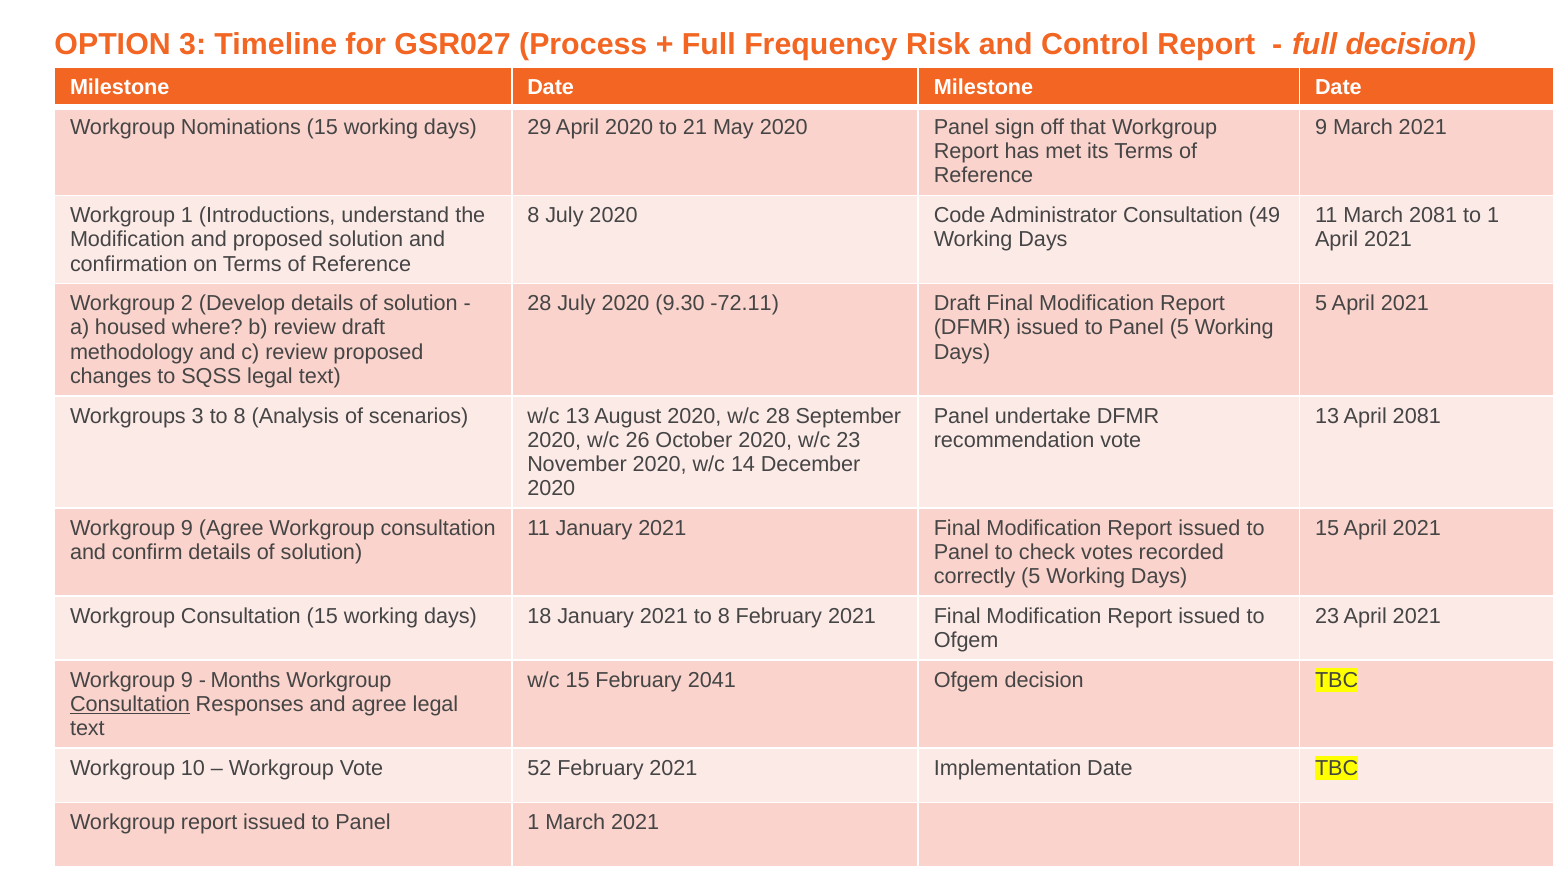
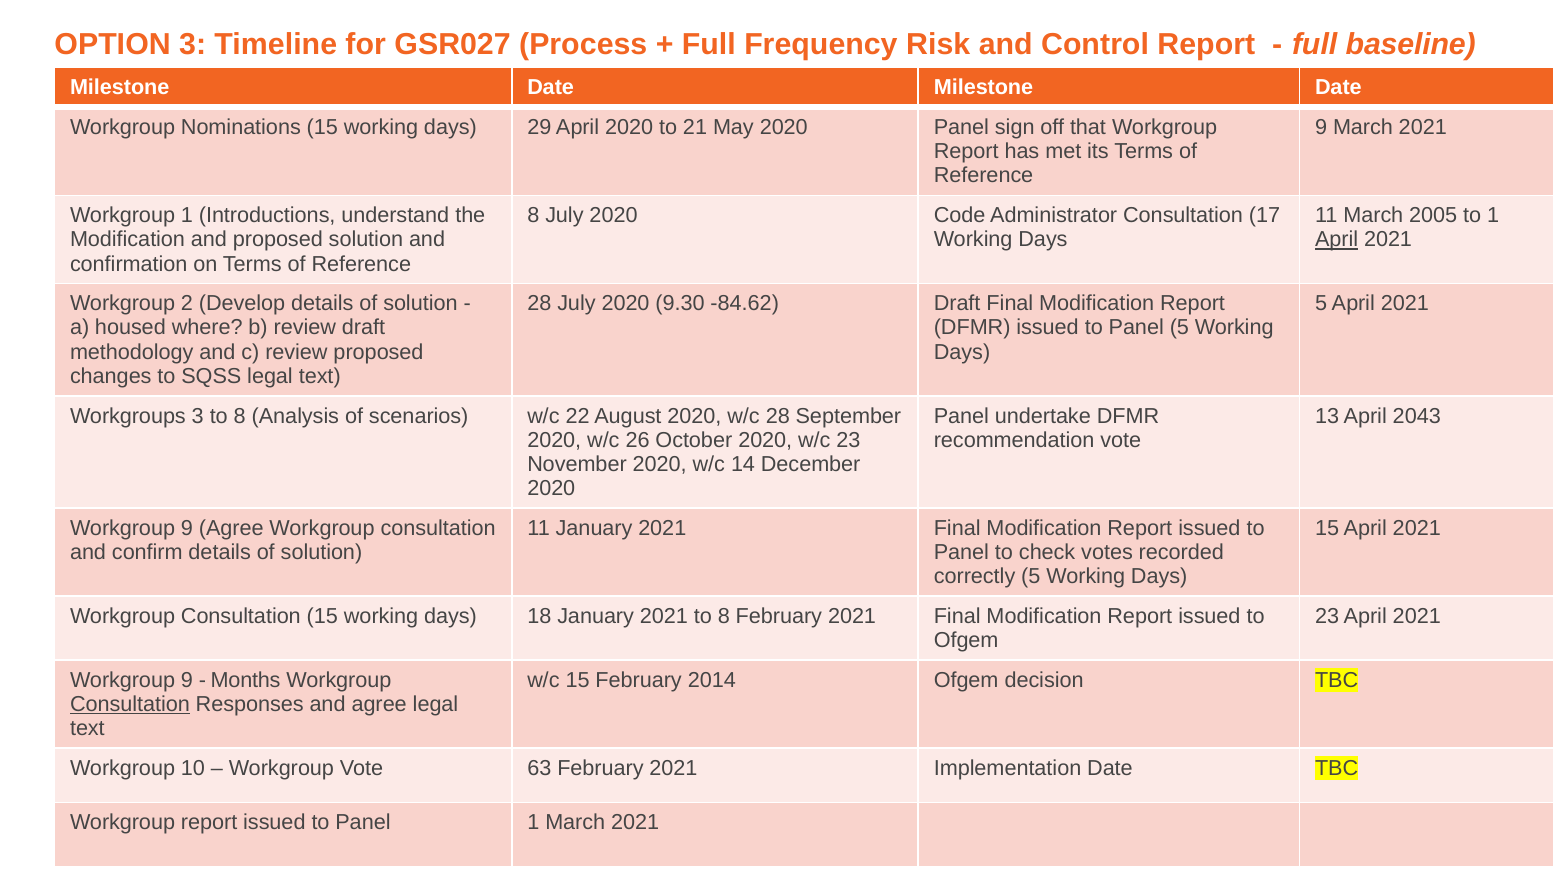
full decision: decision -> baseline (1411, 44)
49: 49 -> 17 (1265, 216)
March 2081: 2081 -> 2005 (1433, 216)
April underline: none -> present (1337, 240)
-72.11: -72.11 -> -84.62 (745, 304)
w/c 13: 13 -> 22 (578, 416)
April 2081: 2081 -> 2043 (1417, 416)
2041: 2041 -> 2014 (712, 681)
52: 52 -> 63 (539, 769)
